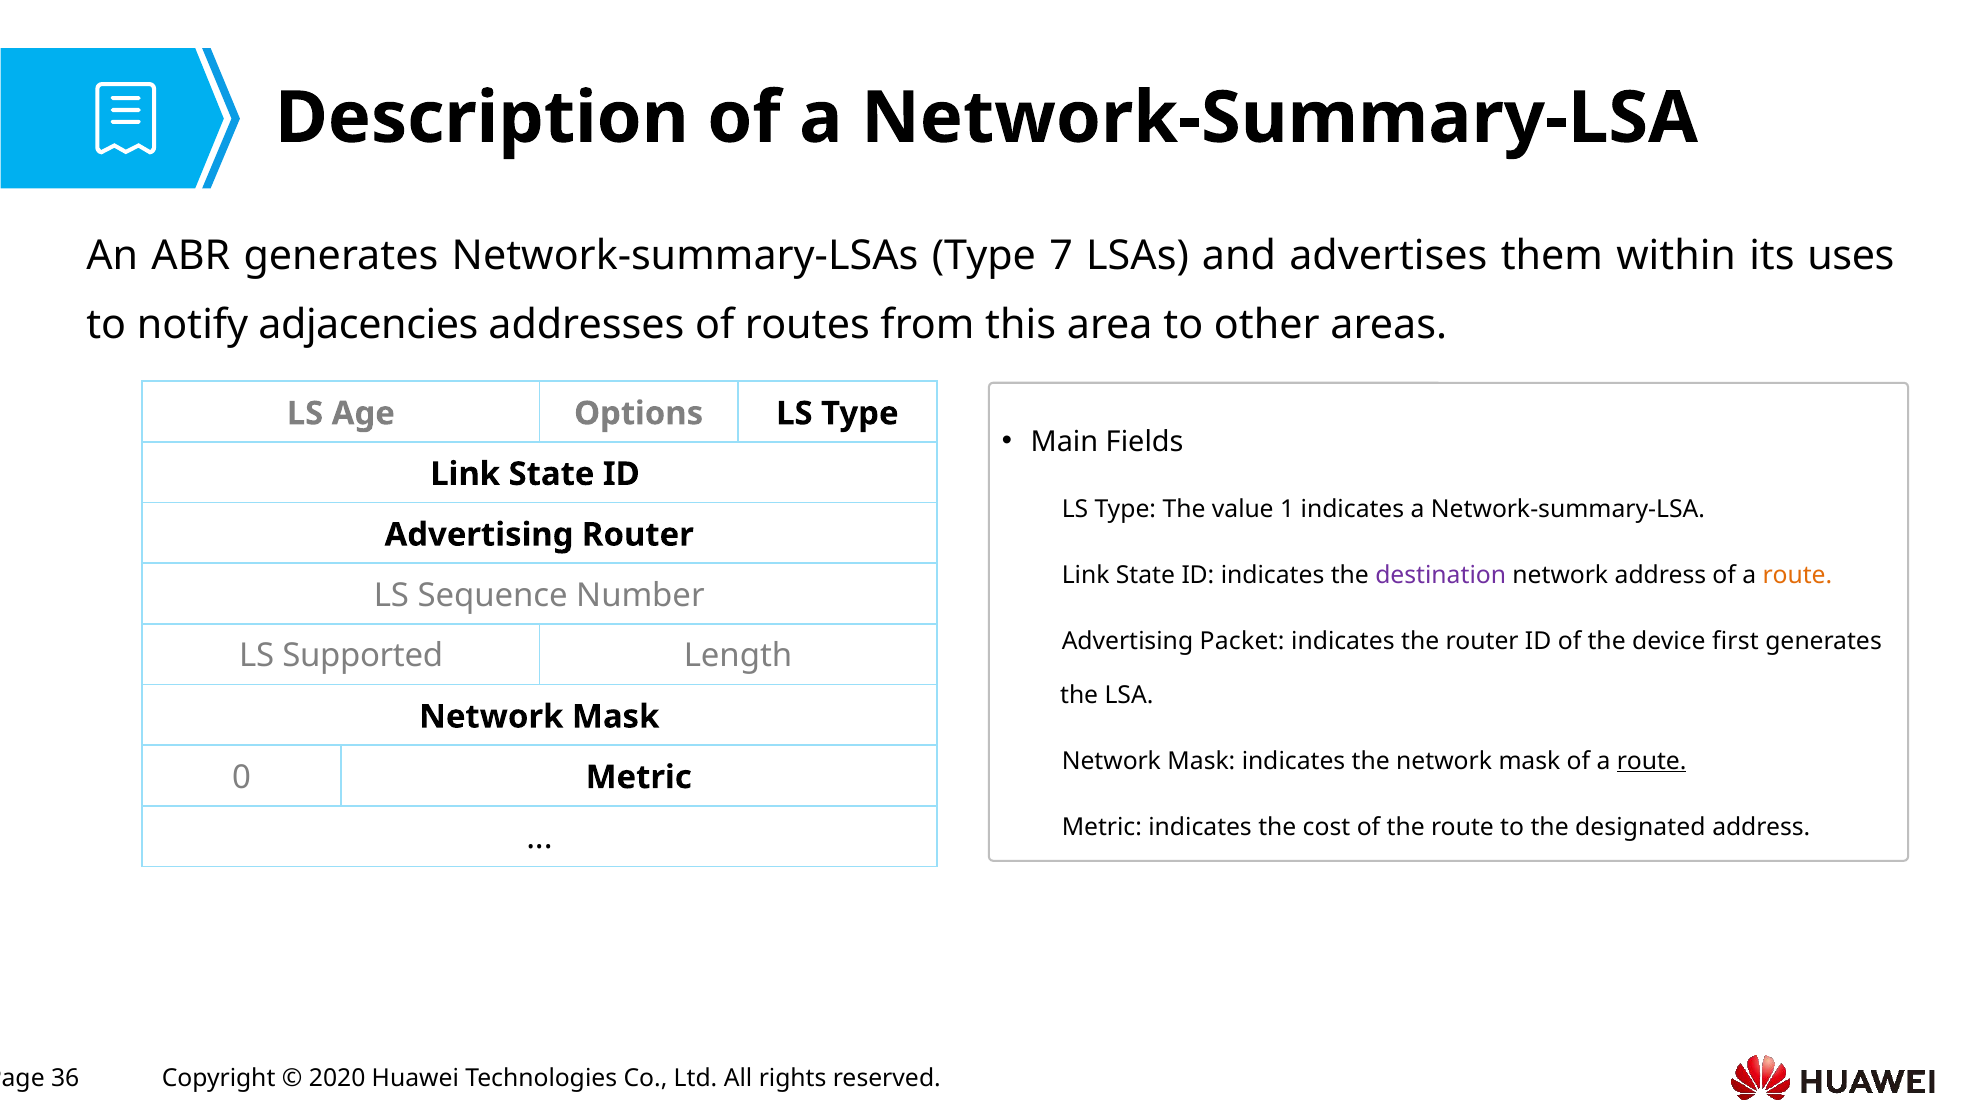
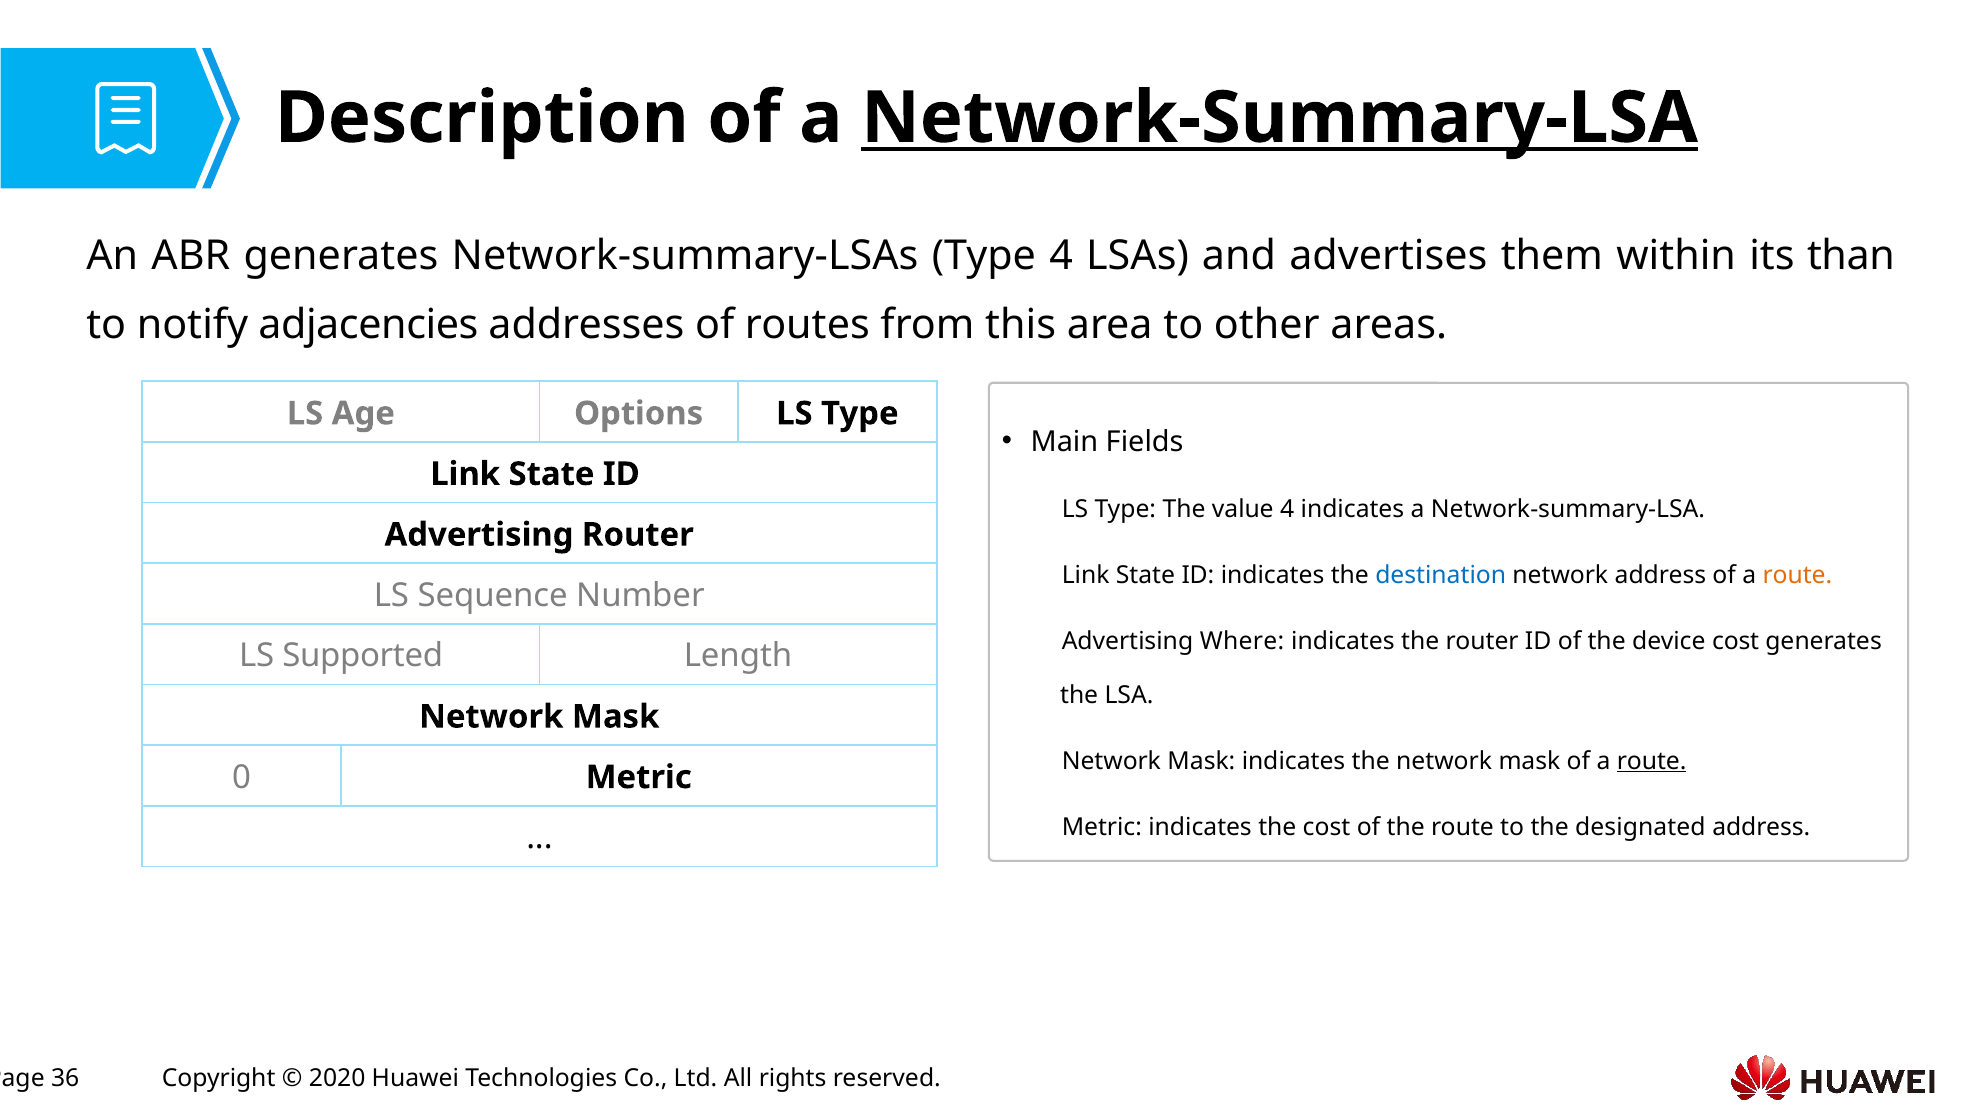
Network-Summary-LSA underline: none -> present (1280, 118)
Type 7: 7 -> 4 (1061, 255)
uses: uses -> than (1851, 255)
value 1: 1 -> 4 (1287, 509)
destination colour: purple -> blue (1441, 575)
Packet: Packet -> Where (1242, 641)
device first: first -> cost (1736, 641)
